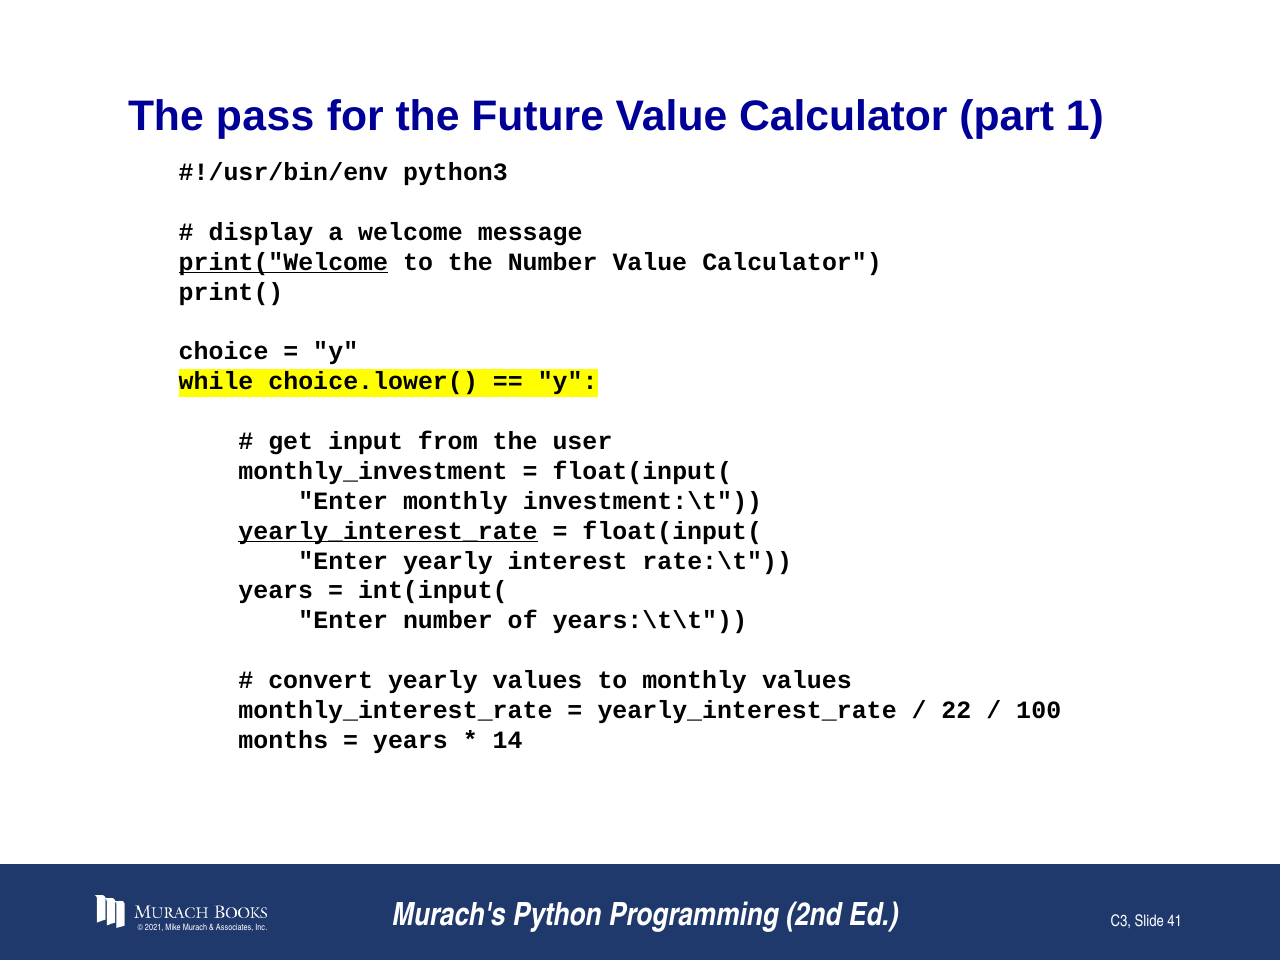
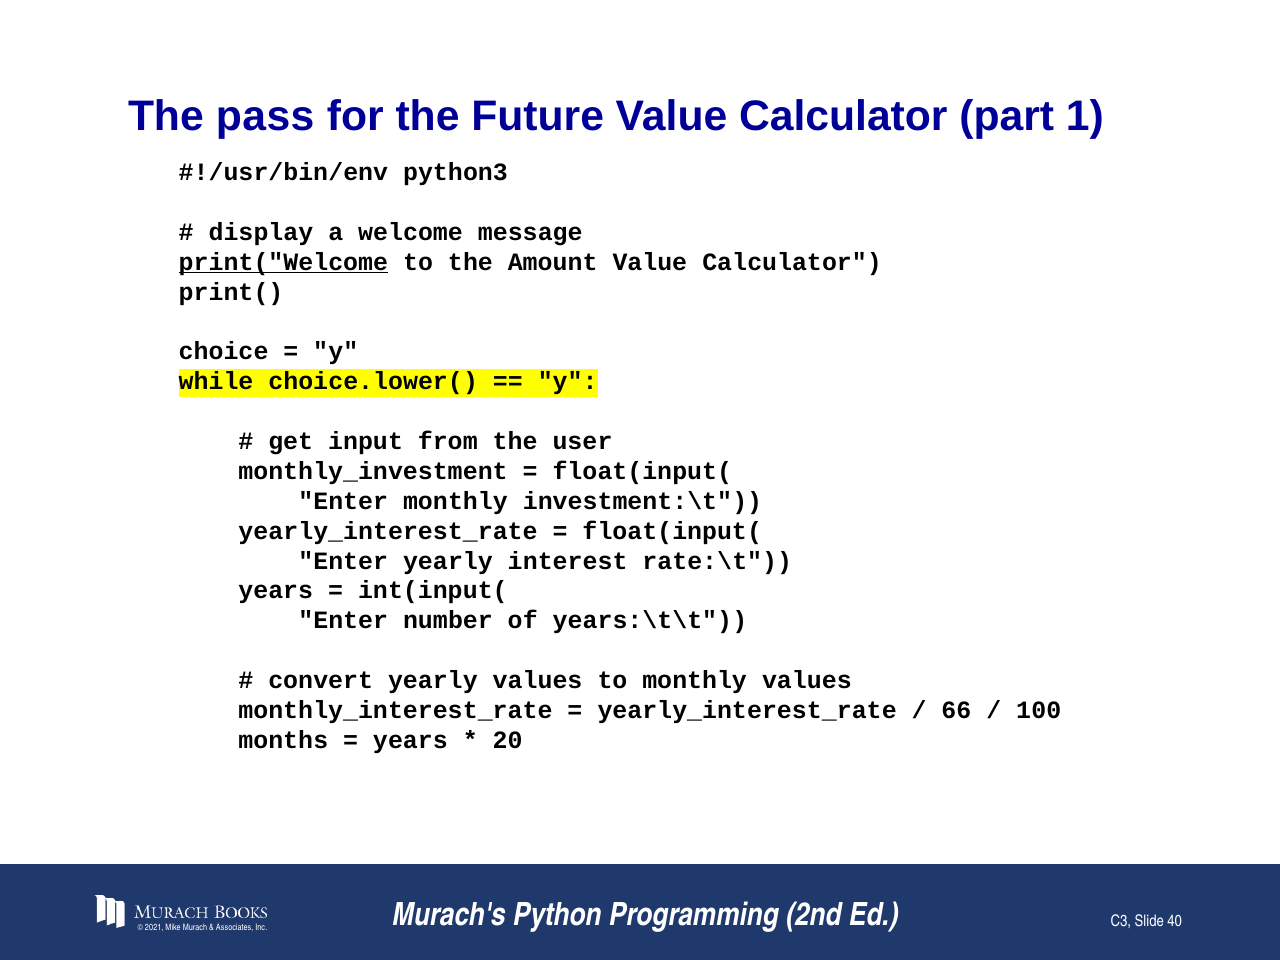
the Number: Number -> Amount (553, 262)
yearly_interest_rate underline: present -> none (388, 531)
22: 22 -> 66 (956, 710)
14: 14 -> 20 (508, 740)
41: 41 -> 40 (1175, 921)
